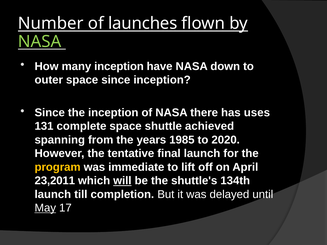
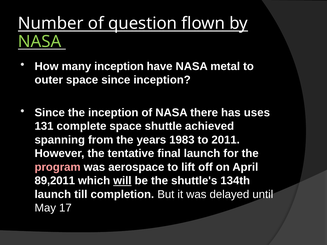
launches: launches -> question (143, 23)
down: down -> metal (225, 66)
1985: 1985 -> 1983 (182, 140)
2020: 2020 -> 2011 (226, 140)
program colour: yellow -> pink (58, 167)
immediate: immediate -> aerospace (136, 167)
23,2011: 23,2011 -> 89,2011 (55, 181)
May underline: present -> none (45, 208)
